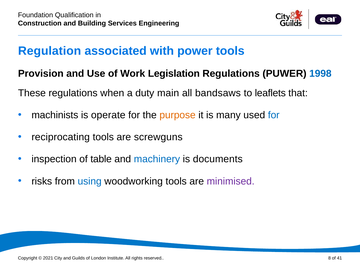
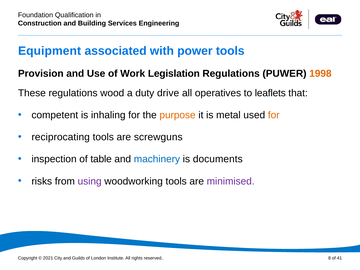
Regulation: Regulation -> Equipment (50, 51)
1998 colour: blue -> orange (320, 74)
when: when -> wood (112, 93)
main: main -> drive (168, 93)
bandsaws: bandsaws -> operatives (218, 93)
machinists: machinists -> competent (55, 115)
operate: operate -> inhaling (108, 115)
many: many -> metal (228, 115)
for colour: blue -> orange (274, 115)
using colour: blue -> purple (90, 181)
